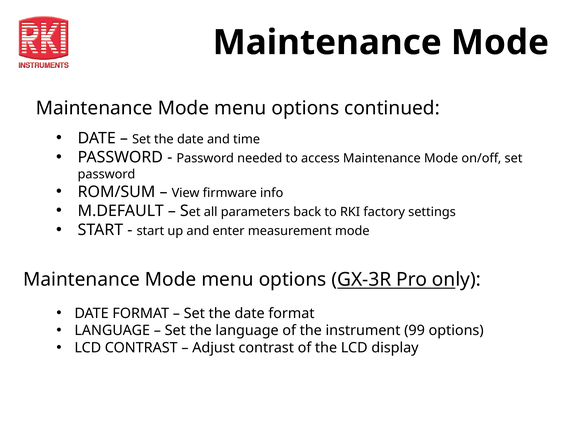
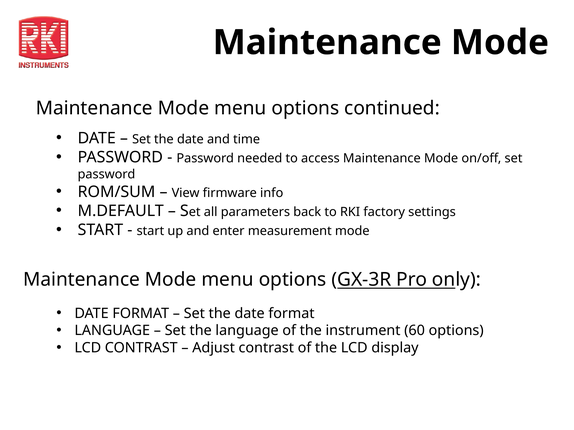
99: 99 -> 60 (415, 331)
